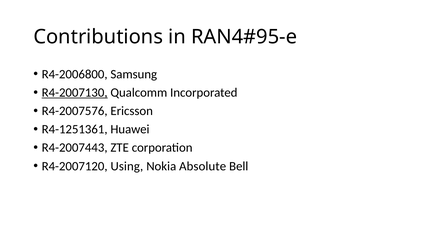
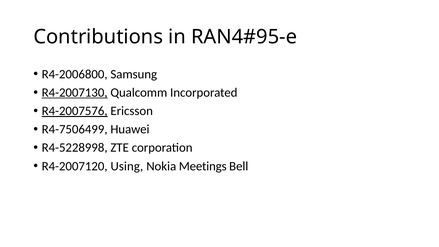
R4-2007576 underline: none -> present (75, 111)
R4-1251361: R4-1251361 -> R4-7506499 (75, 129)
R4-2007443: R4-2007443 -> R4-5228998 (75, 148)
Absolute: Absolute -> Meetings (203, 166)
